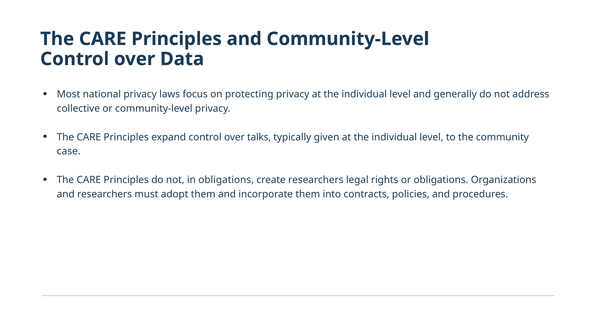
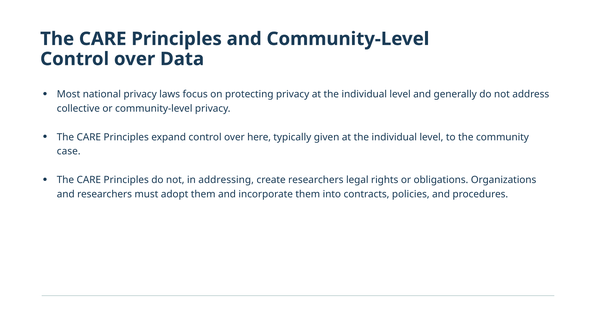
talks: talks -> here (259, 137)
in obligations: obligations -> addressing (226, 180)
